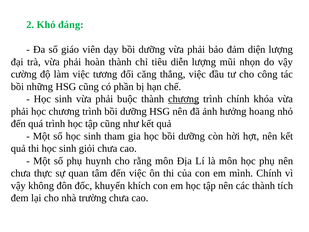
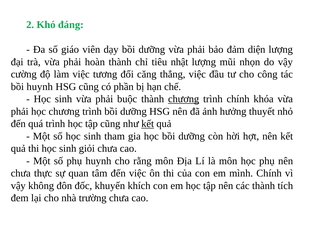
diễn: diễn -> nhật (179, 62)
bồi những: những -> huynh (40, 87)
hoang: hoang -> thuyết (262, 111)
kết underline: none -> present (148, 124)
